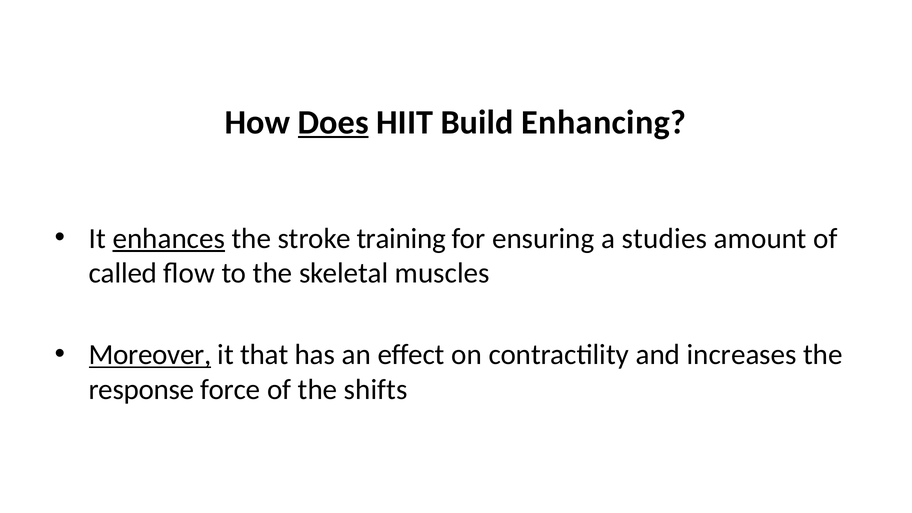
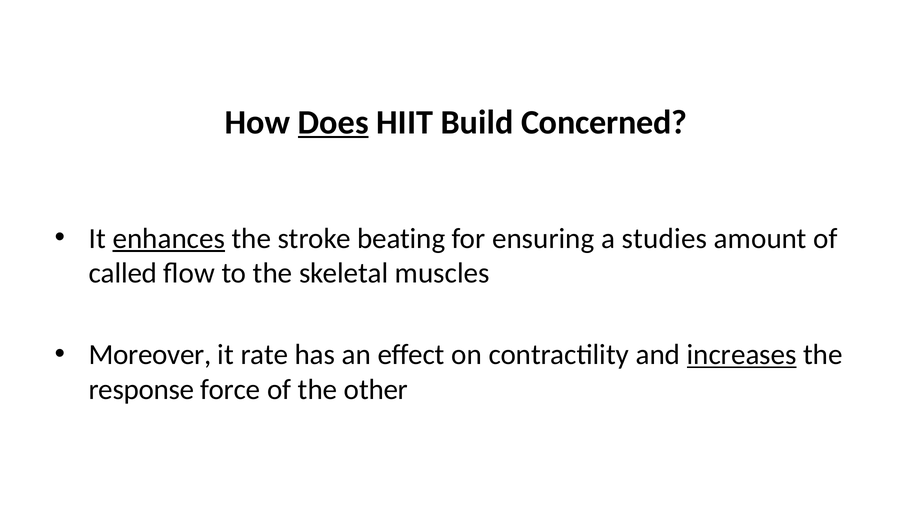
Enhancing: Enhancing -> Concerned (604, 122)
training: training -> beating (401, 238)
Moreover underline: present -> none (150, 355)
that: that -> rate (264, 355)
increases underline: none -> present (742, 355)
shifts: shifts -> other (376, 390)
